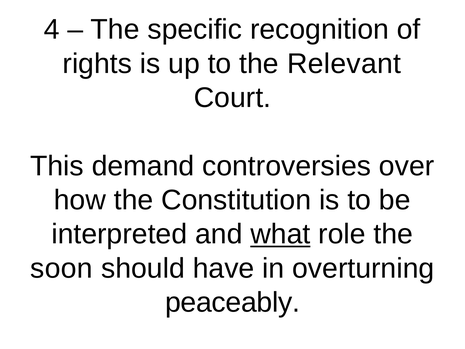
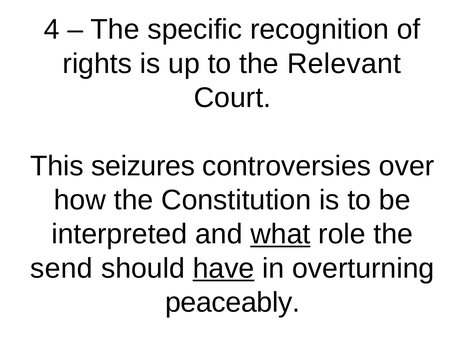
demand: demand -> seizures (143, 166)
soon: soon -> send (62, 268)
have underline: none -> present (224, 268)
